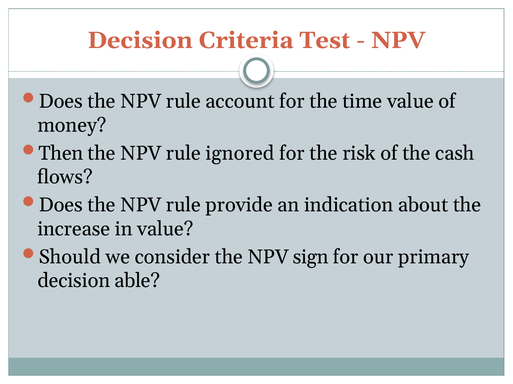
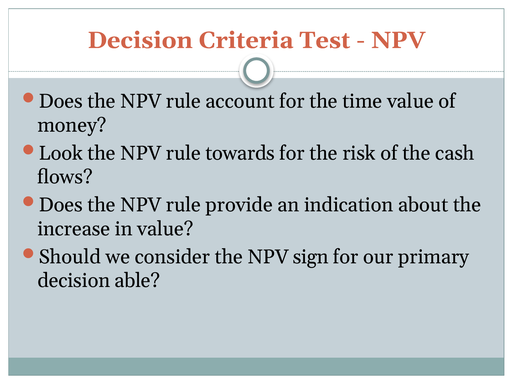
Then: Then -> Look (61, 153)
ignored: ignored -> towards (240, 153)
